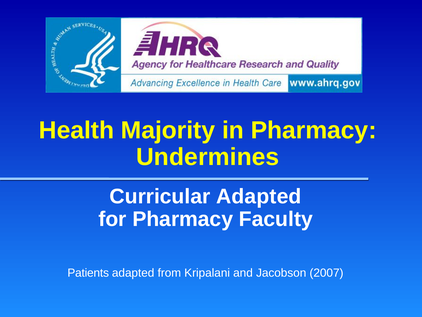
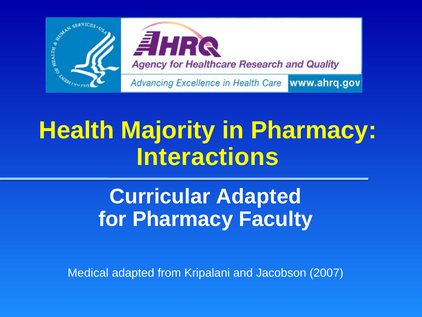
Undermines: Undermines -> Interactions (208, 157)
Patients: Patients -> Medical (88, 273)
